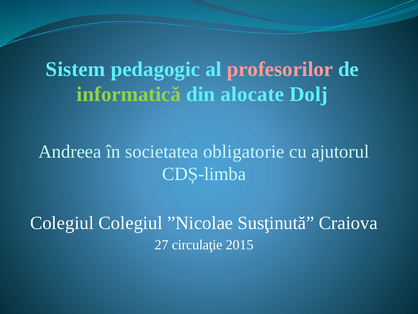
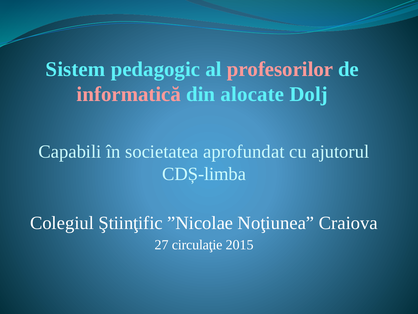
informatică colour: light green -> pink (129, 94)
Andreea: Andreea -> Capabili (70, 152)
obligatorie: obligatorie -> aprofundat (244, 152)
Colegiul Colegiul: Colegiul -> Ştiinţific (131, 223)
Susţinută: Susţinută -> Noţiunea (276, 223)
